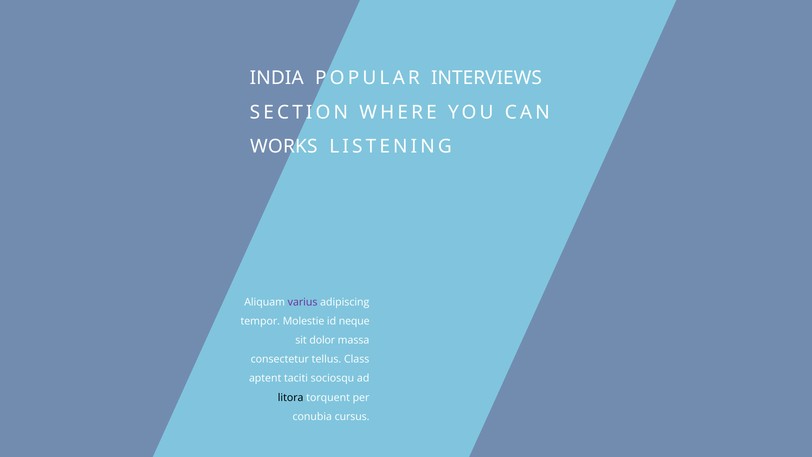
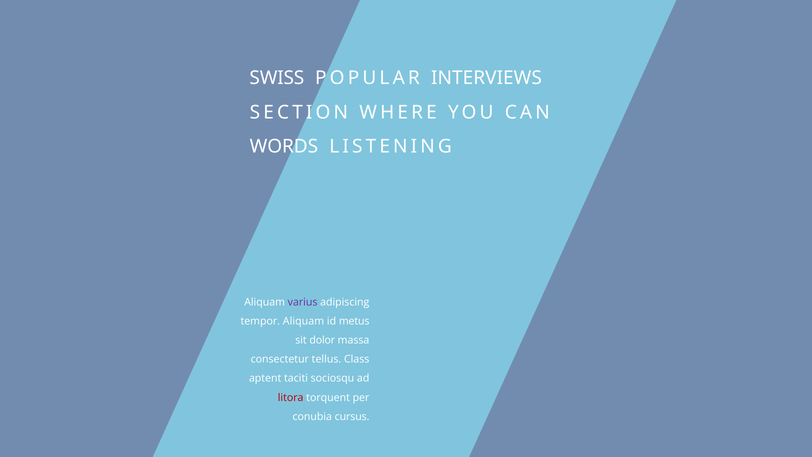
INDIA: INDIA -> SWISS (277, 78)
WORKS: WORKS -> WORDS (284, 146)
tempor Molestie: Molestie -> Aliquam (303, 321)
neque: neque -> metus (354, 321)
litora colour: black -> red (291, 397)
